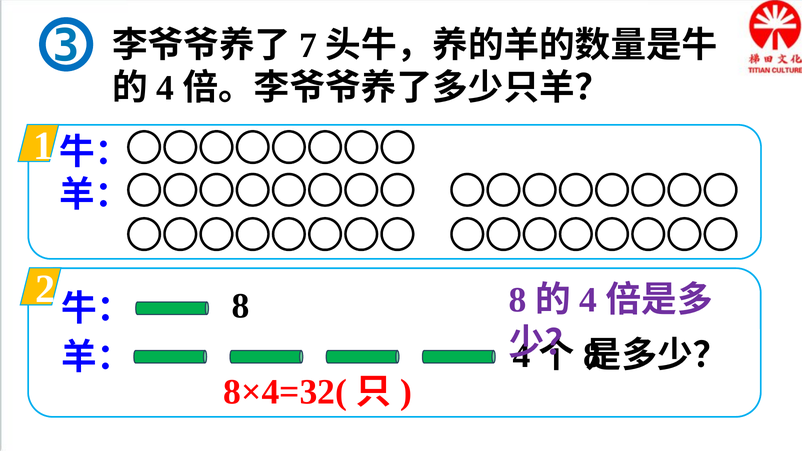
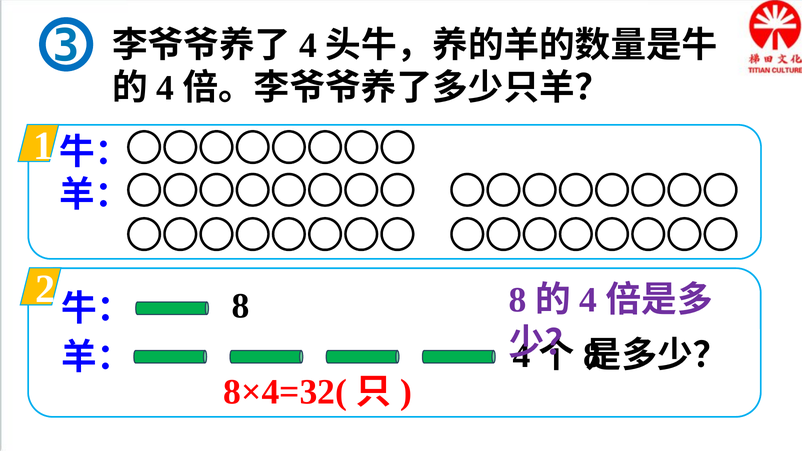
7: 7 -> 4 (308, 45)
